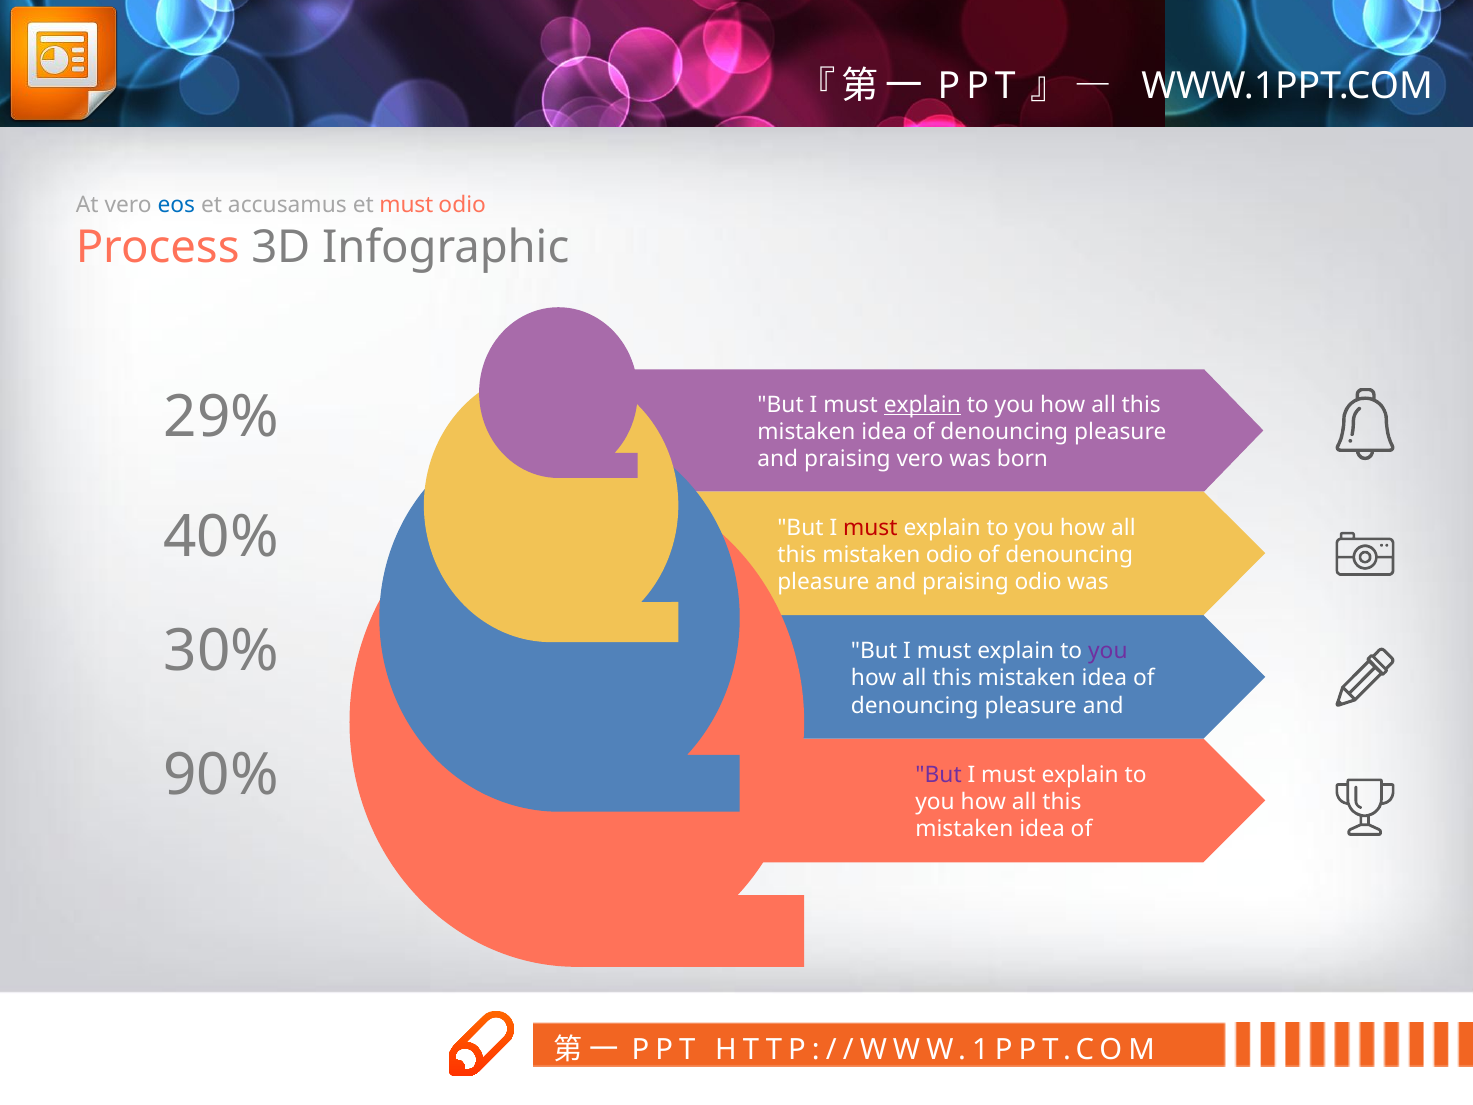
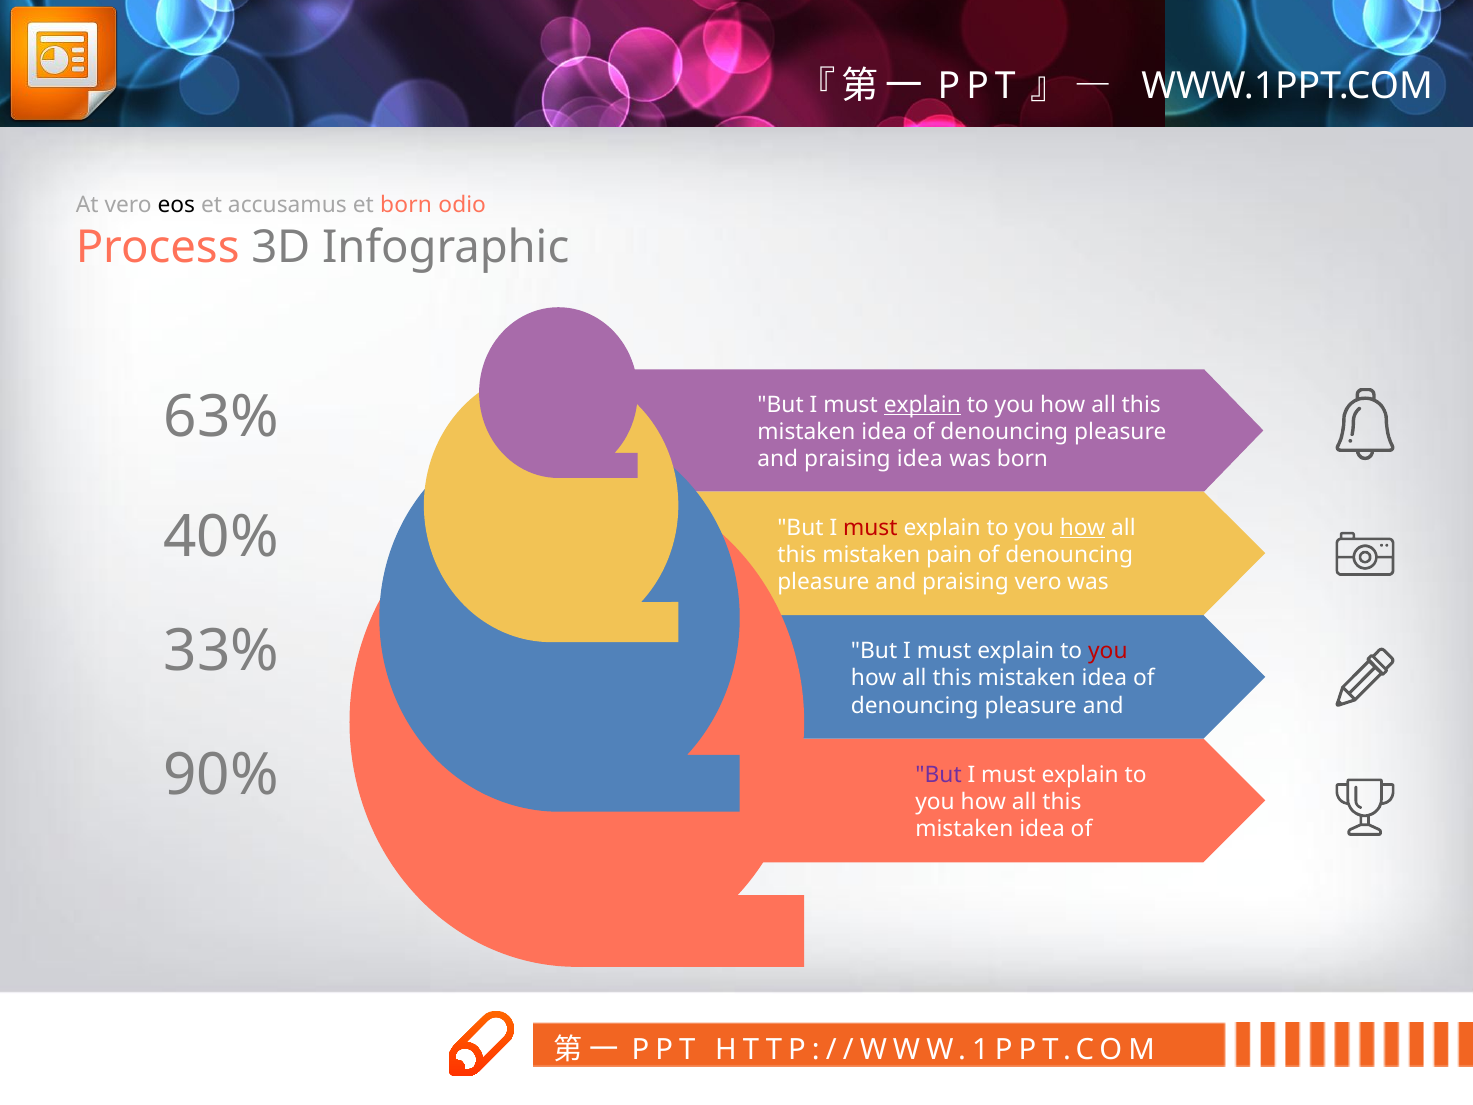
eos colour: blue -> black (176, 205)
et must: must -> born (406, 205)
29%: 29% -> 63% (221, 417)
praising vero: vero -> idea (920, 459)
how underline: none -> present (1083, 527)
mistaken odio: odio -> pain (949, 555)
praising odio: odio -> vero (1038, 582)
30%: 30% -> 33% (221, 651)
you colour: purple -> red (1108, 651)
